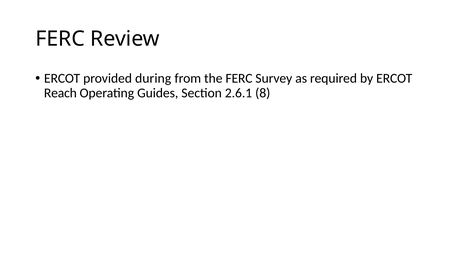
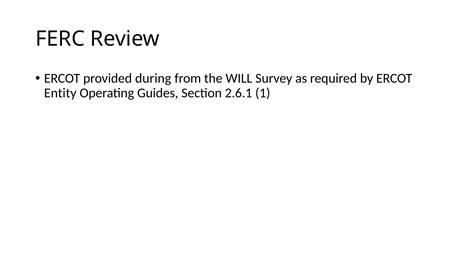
the FERC: FERC -> WILL (239, 78)
Reach: Reach -> Entity (60, 93)
8: 8 -> 1 (263, 93)
